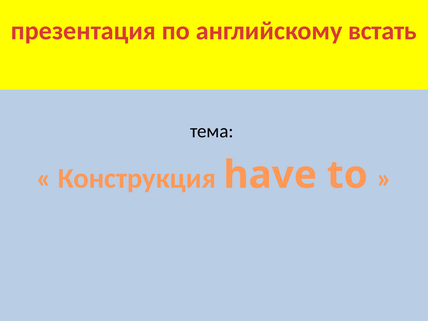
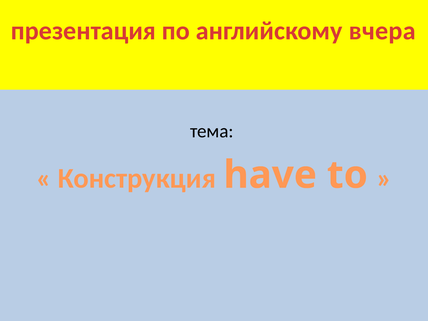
встать: встать -> вчера (382, 31)
